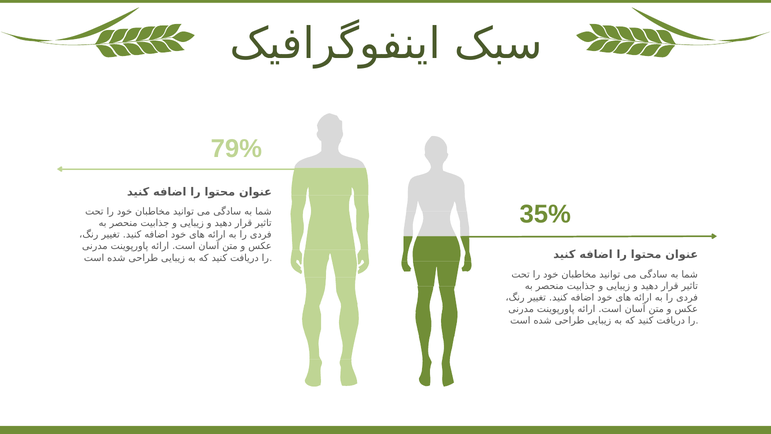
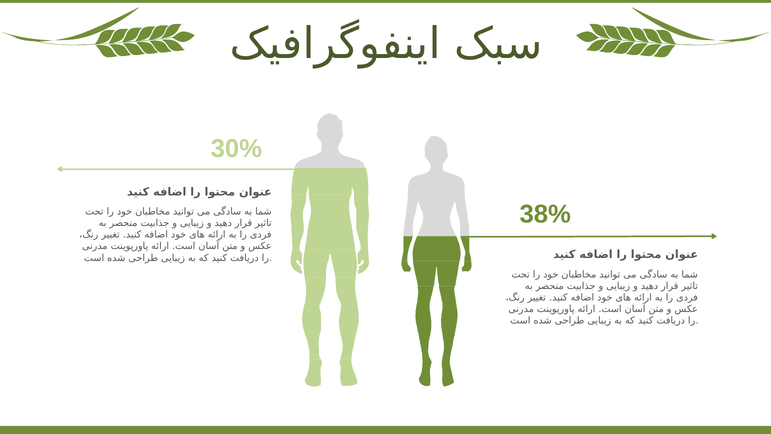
79%: 79% -> 30% (236, 149)
35%: 35% -> 38% (545, 214)
